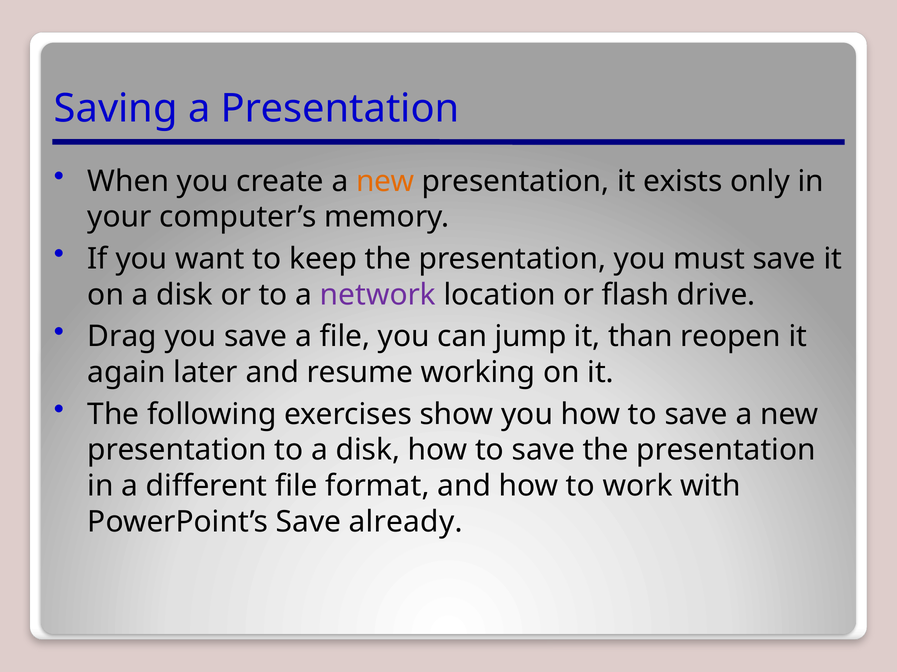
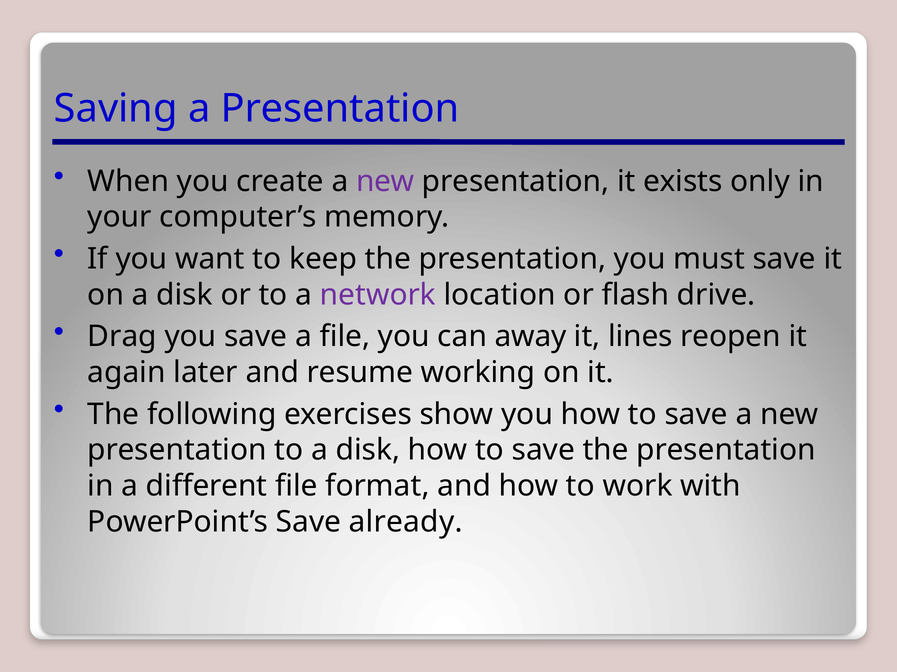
new colour: orange -> purple (385, 182)
jump: jump -> away (531, 337)
than: than -> lines (640, 337)
